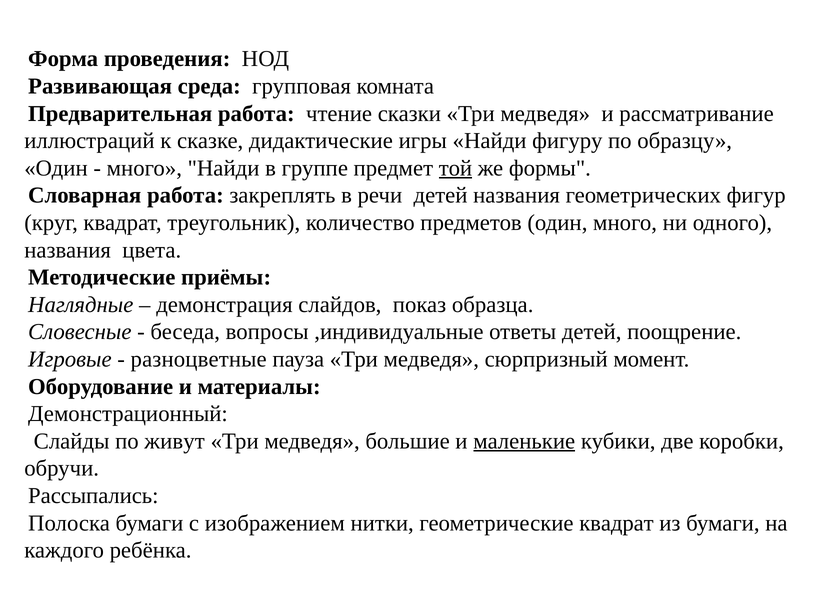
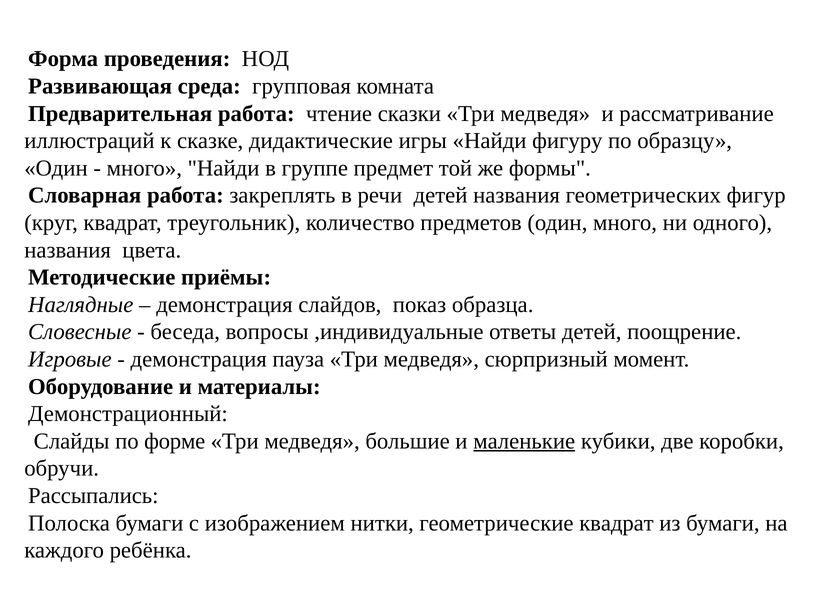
той underline: present -> none (455, 168)
разноцветные: разноцветные -> демонстрация (199, 359)
живут: живут -> форме (175, 441)
